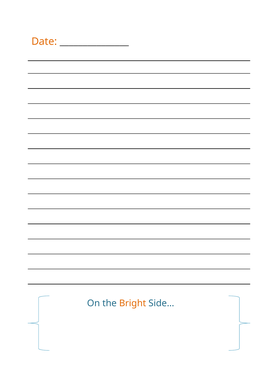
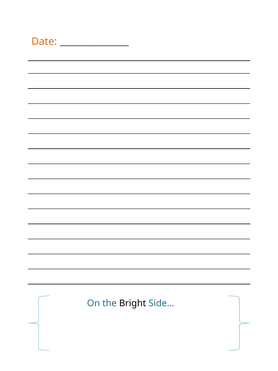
Bright colour: orange -> black (133, 303)
